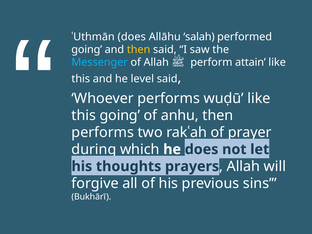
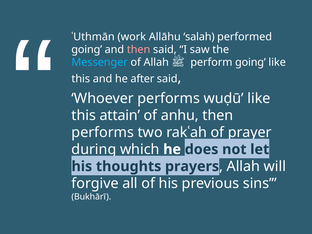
ʿUthmān does: does -> work (132, 37)
then colour: yellow -> pink (139, 50)
perform attain: attain -> going (250, 62)
level: level -> after (142, 79)
this going: going -> attain (120, 115)
